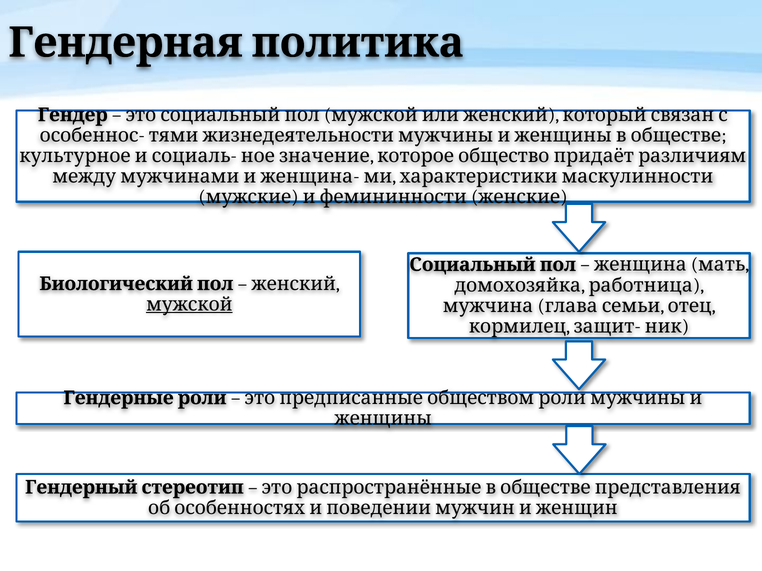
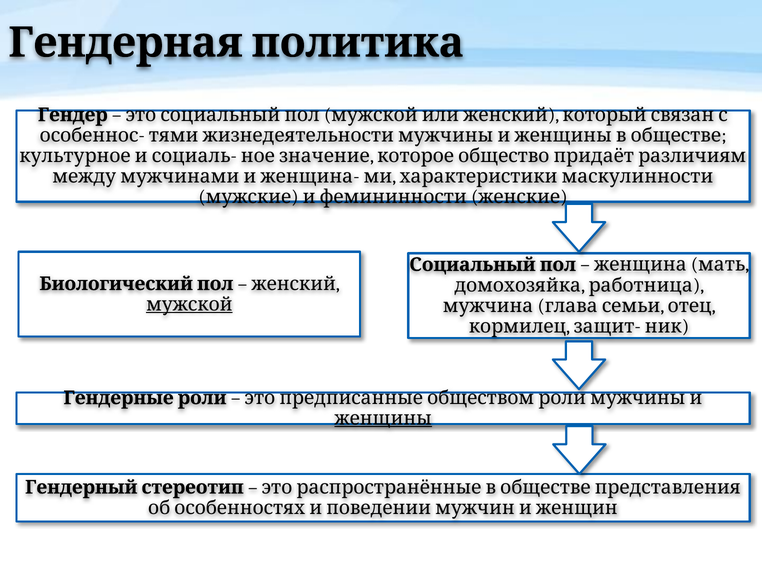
женщины underline: none -> present (383, 419)
